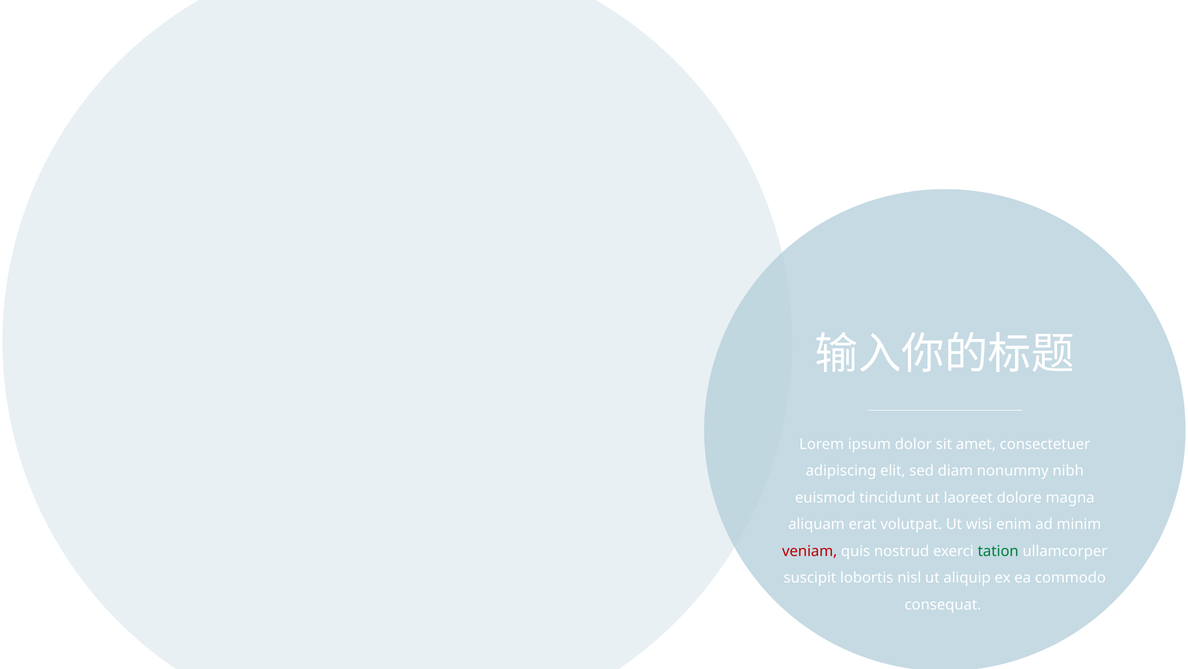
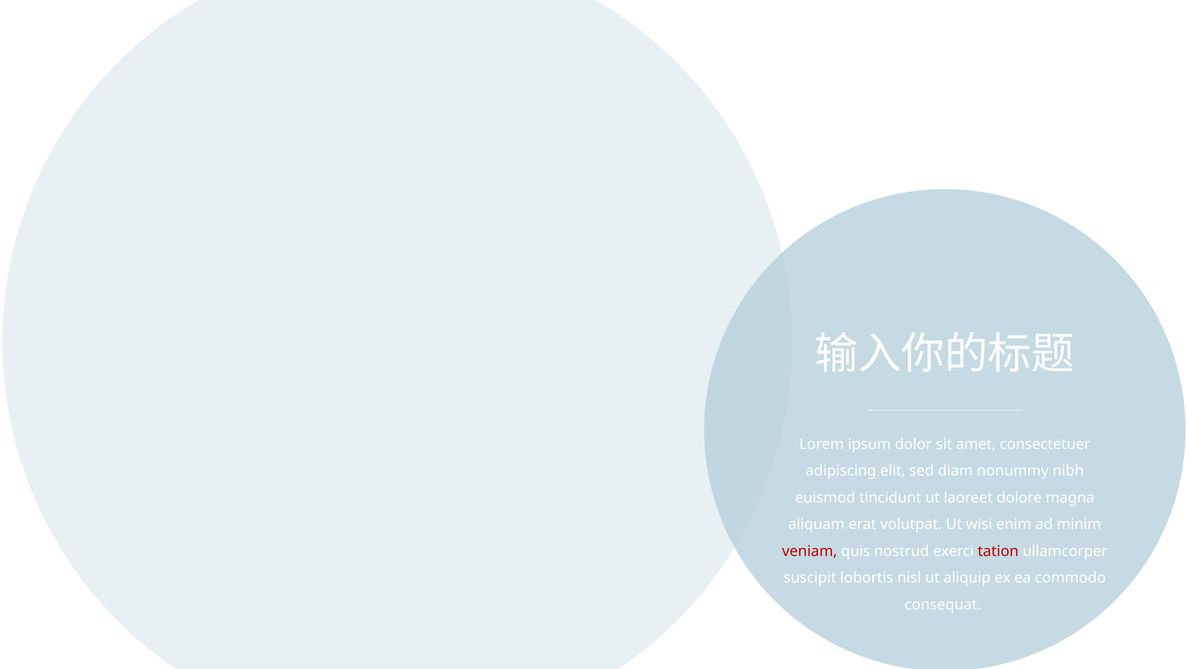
tation colour: green -> red (998, 551)
